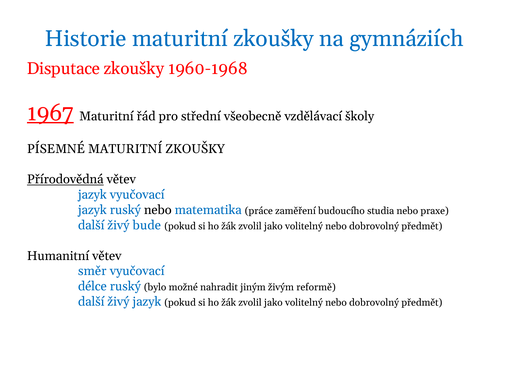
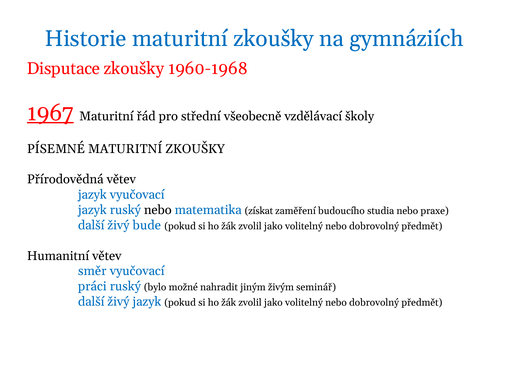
Přírodovědná underline: present -> none (65, 179)
práce: práce -> získat (259, 211)
délce: délce -> práci (92, 286)
reformě: reformě -> seminář (316, 287)
